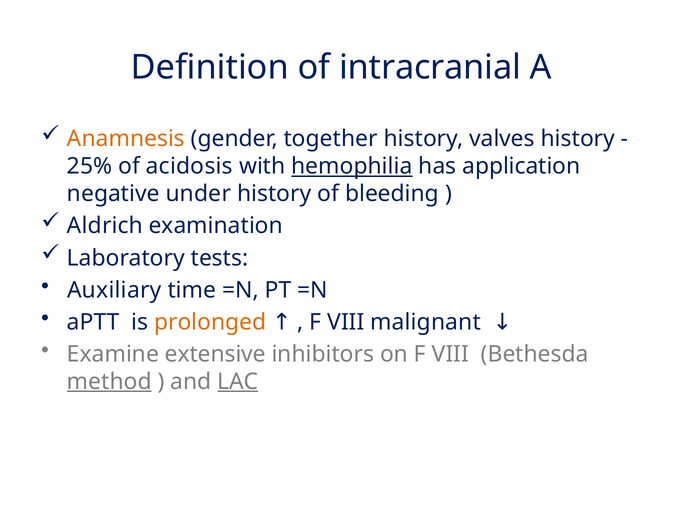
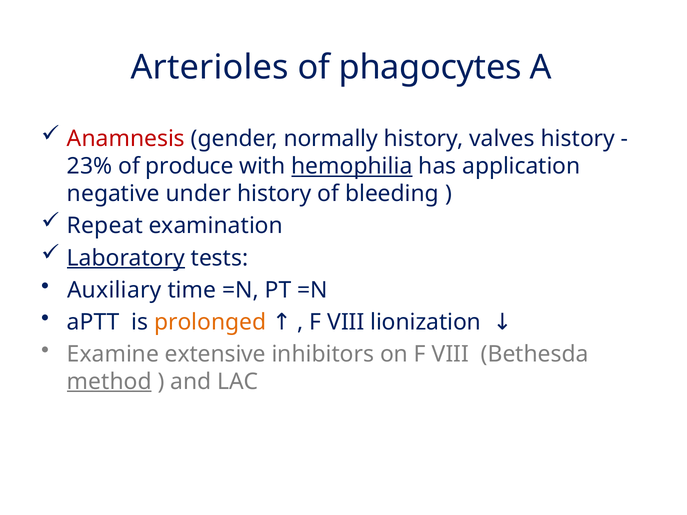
Definition: Definition -> Arterioles (210, 68)
intracranial: intracranial -> phagocytes (430, 68)
Anamnesis colour: orange -> red (126, 139)
together: together -> normally (331, 139)
25%: 25% -> 23% (90, 166)
acidosis: acidosis -> produce (190, 166)
Aldrich: Aldrich -> Repeat (105, 226)
Laboratory underline: none -> present (126, 258)
malignant: malignant -> lionization (426, 322)
LAC underline: present -> none (238, 382)
